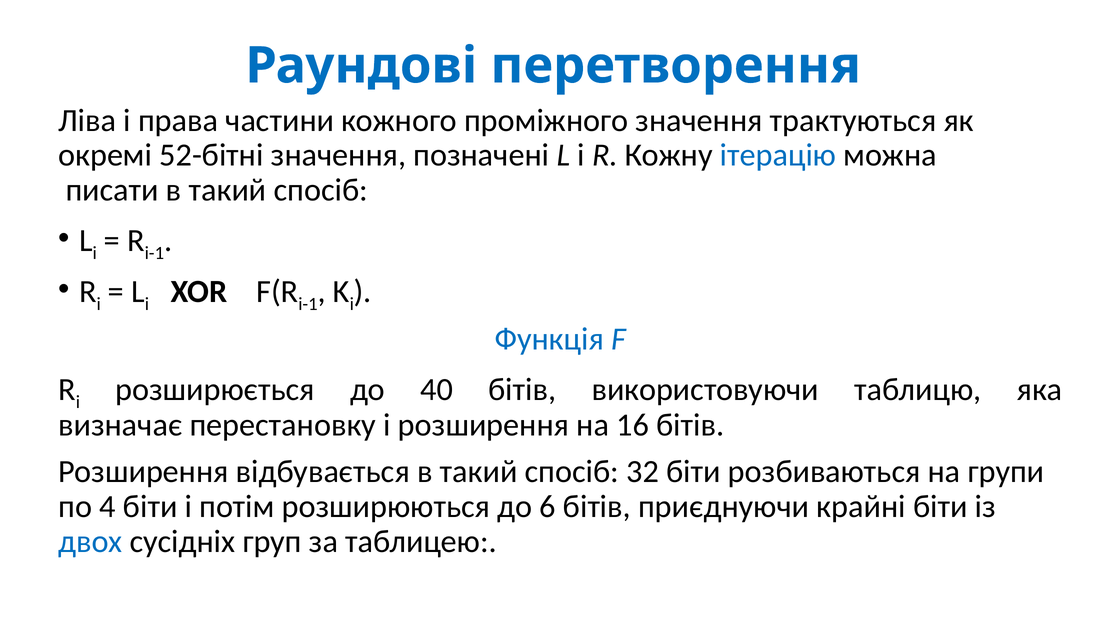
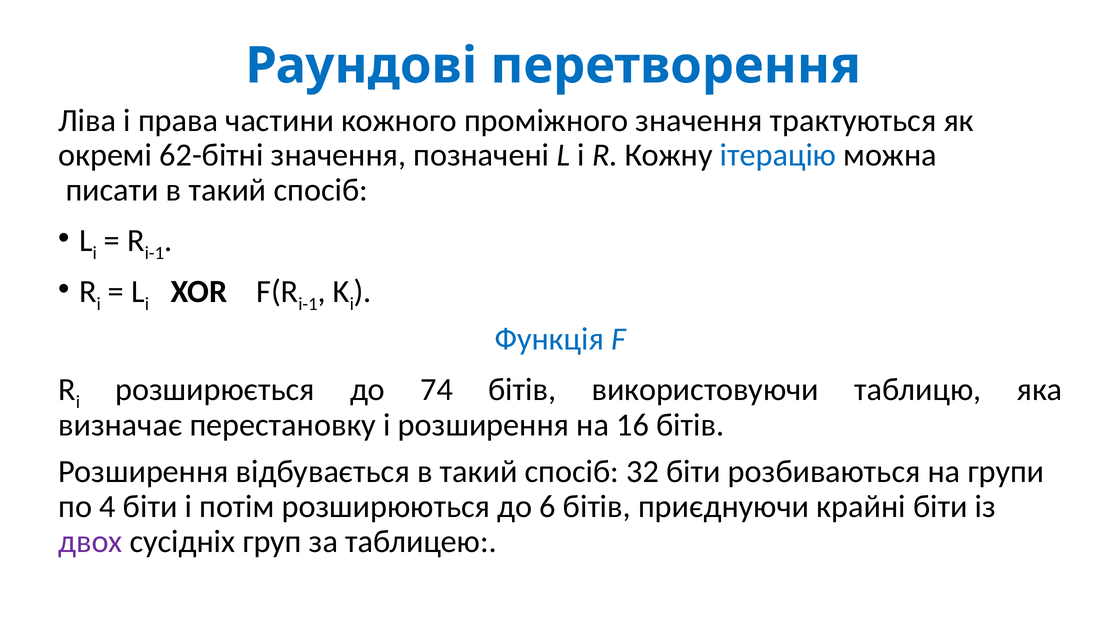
52-бітні: 52-бітні -> 62-бітні (212, 155)
40: 40 -> 74 (437, 389)
двох colour: blue -> purple (90, 541)
